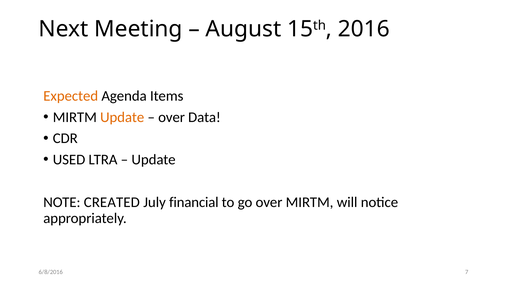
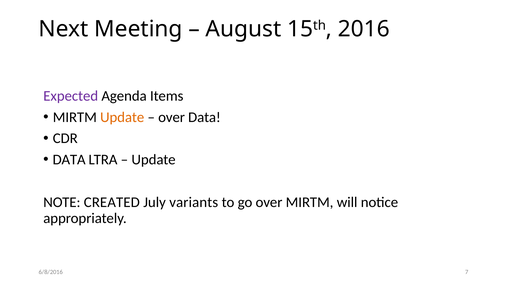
Expected colour: orange -> purple (71, 96)
USED: USED -> DATA (69, 160)
financial: financial -> variants (194, 202)
